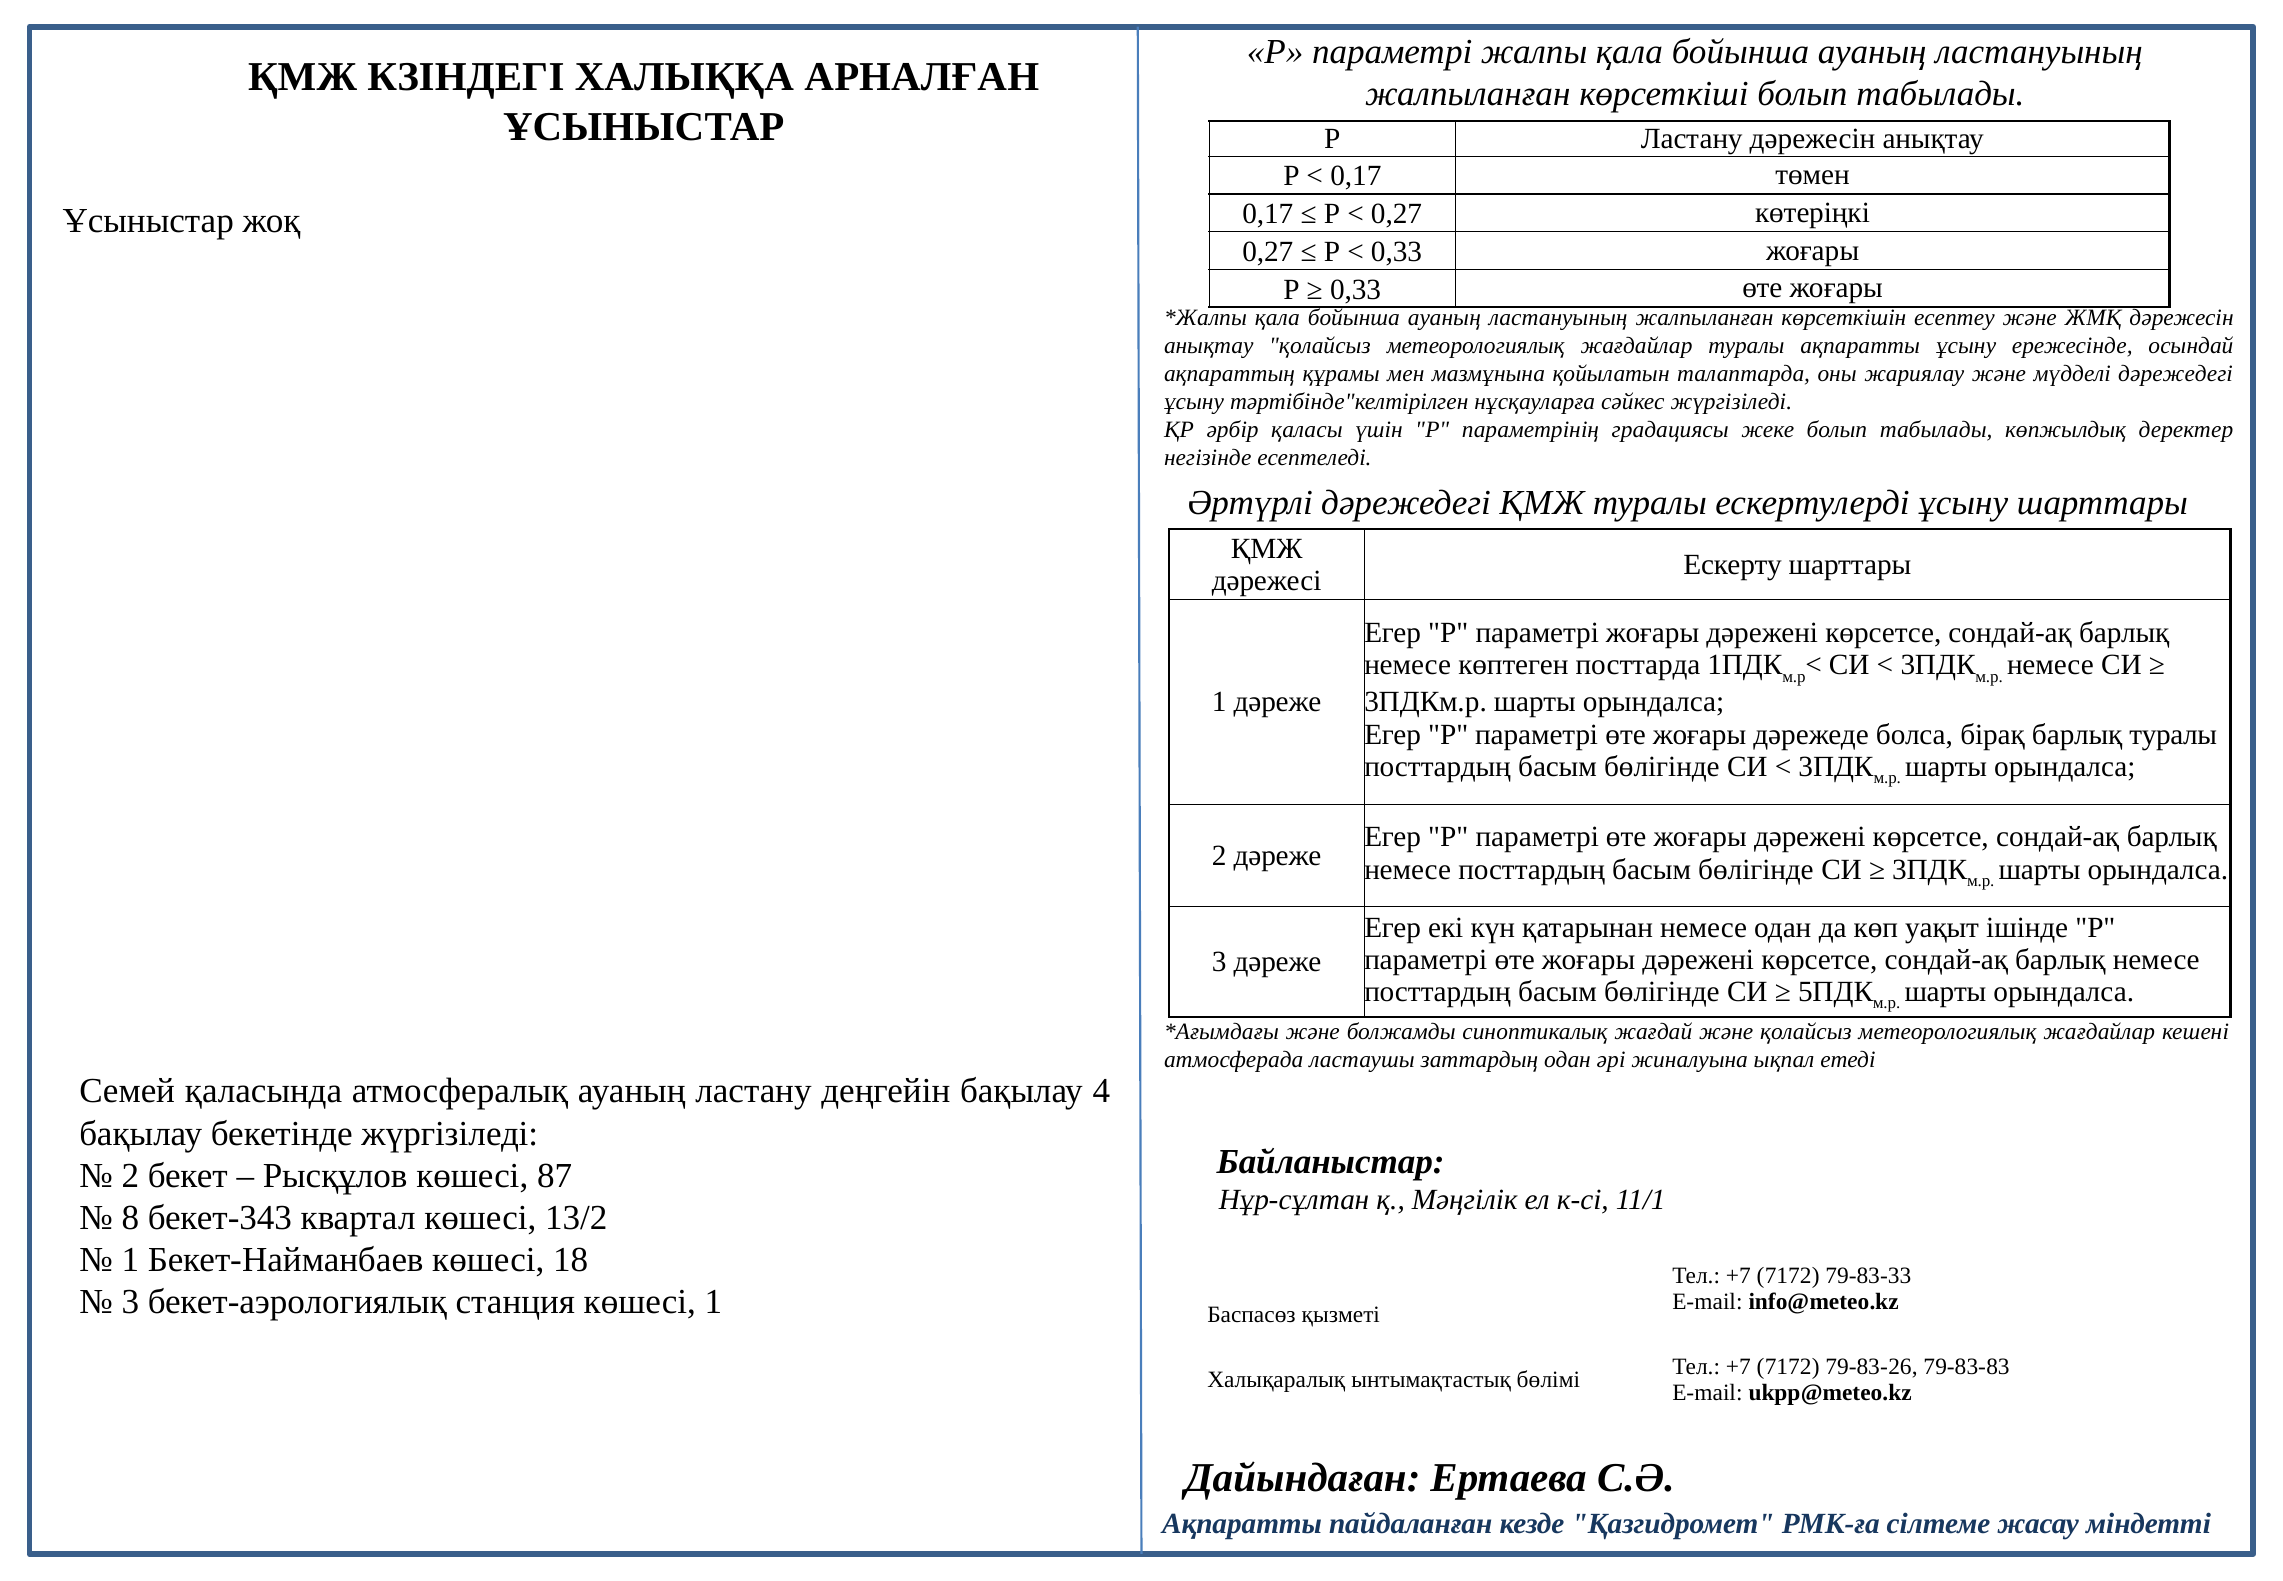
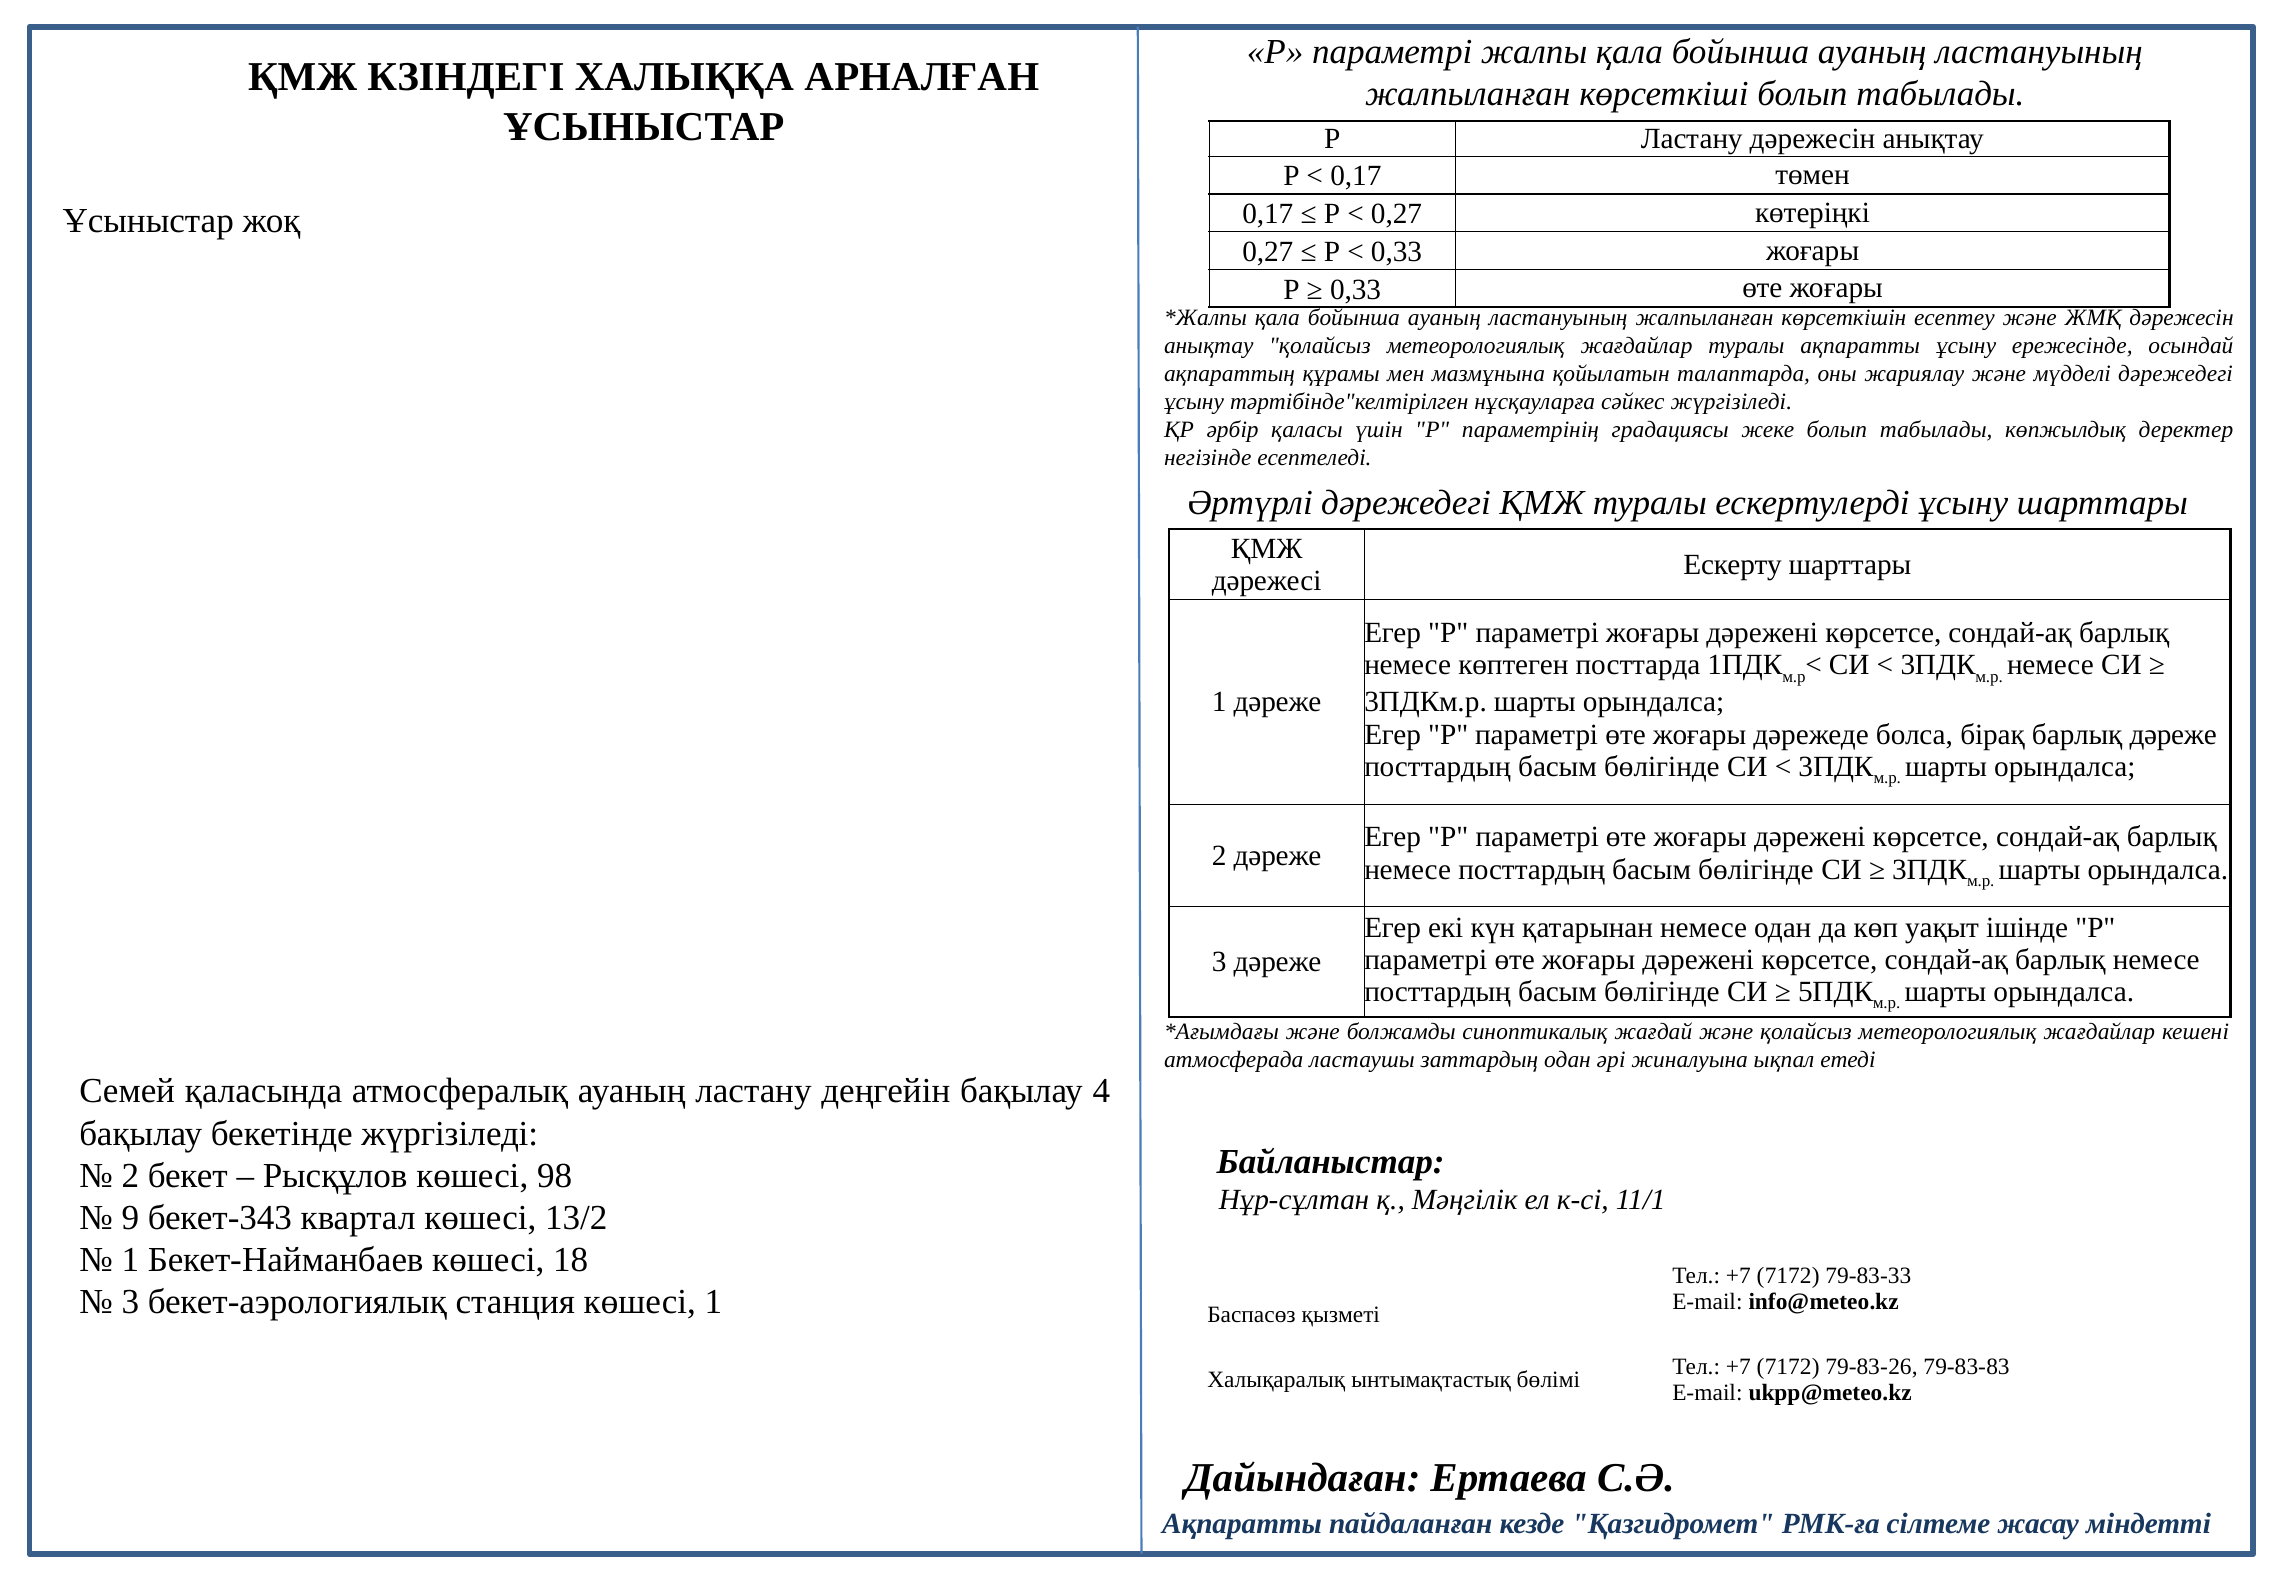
барлық туралы: туралы -> дәреже (2173, 734)
87: 87 -> 98 (555, 1175)
8: 8 -> 9 (130, 1217)
